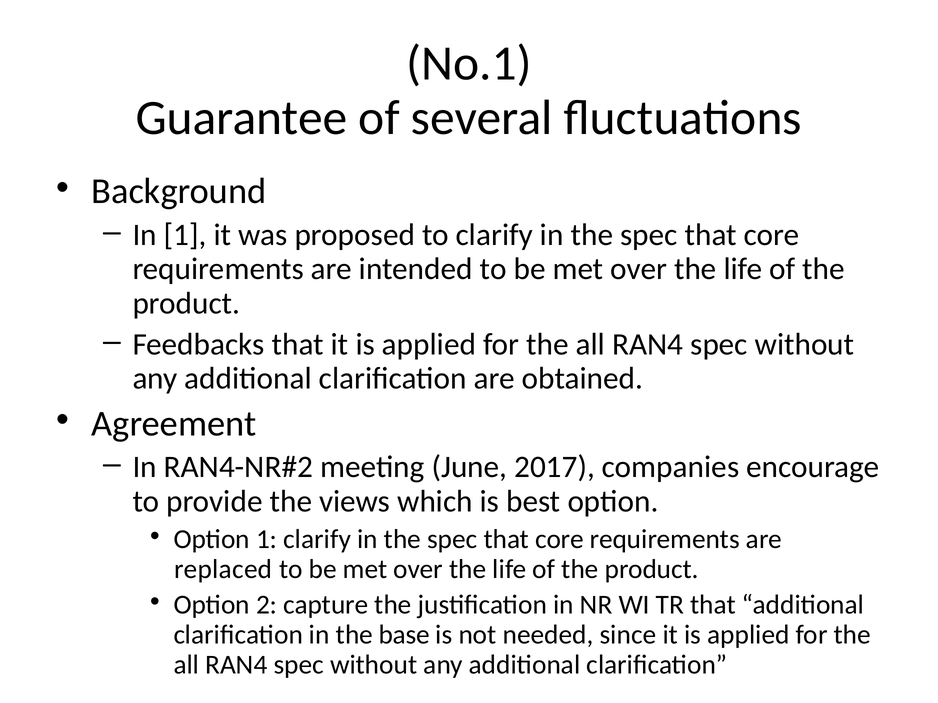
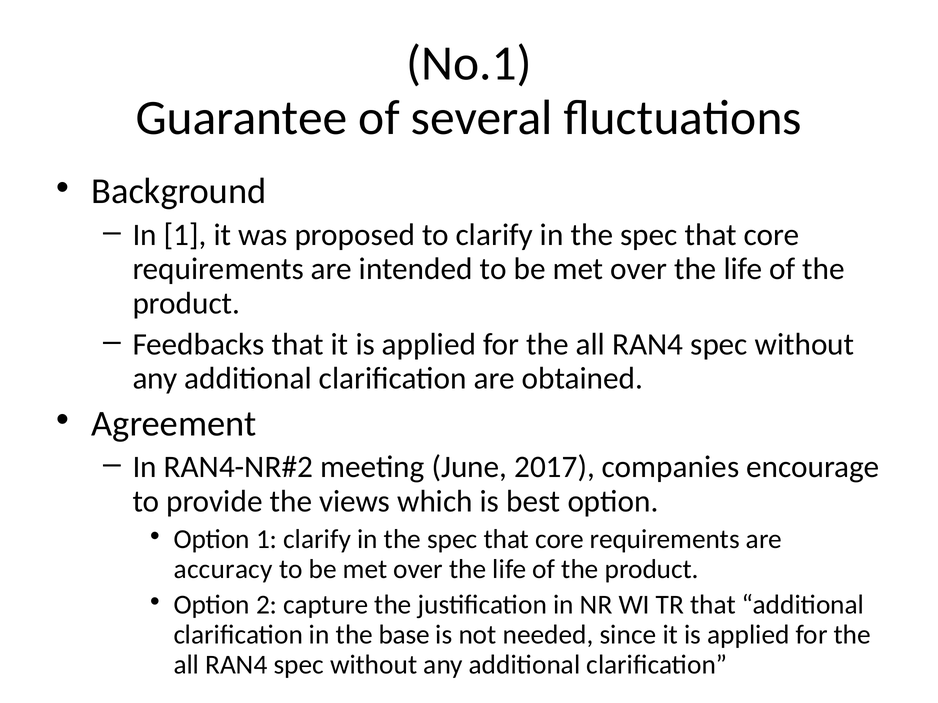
replaced: replaced -> accuracy (223, 569)
